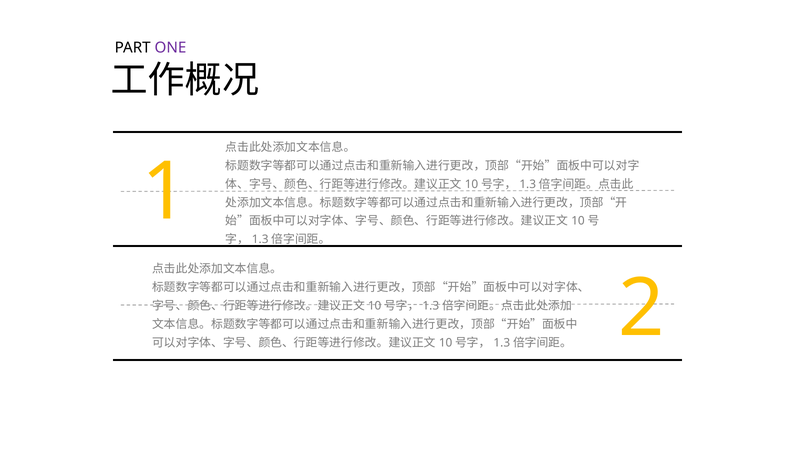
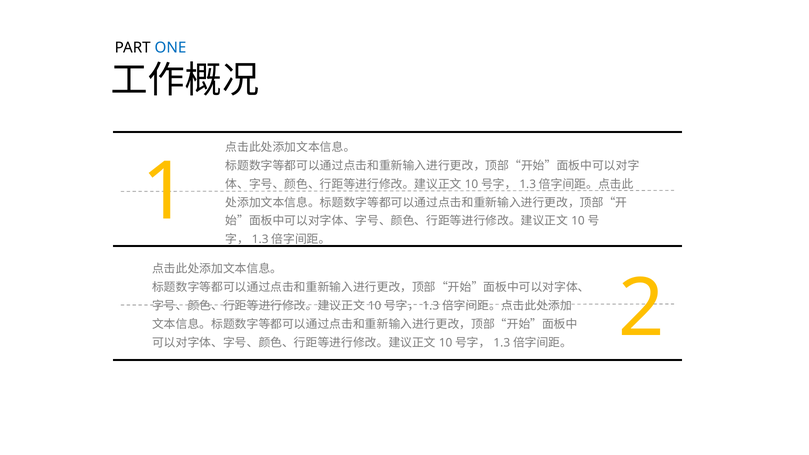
ONE colour: purple -> blue (170, 48)
